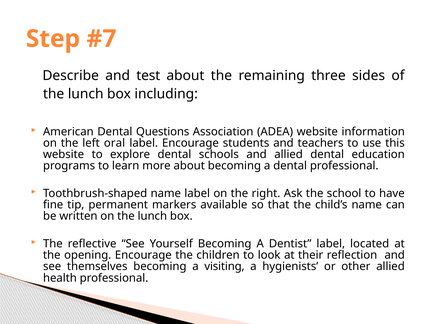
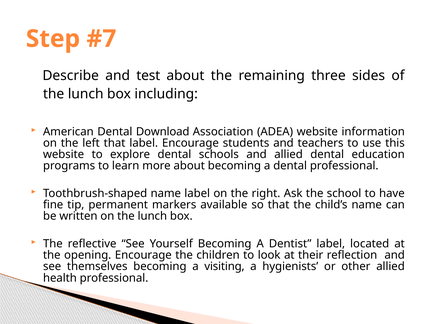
Questions: Questions -> Download (163, 131)
left oral: oral -> that (115, 143)
